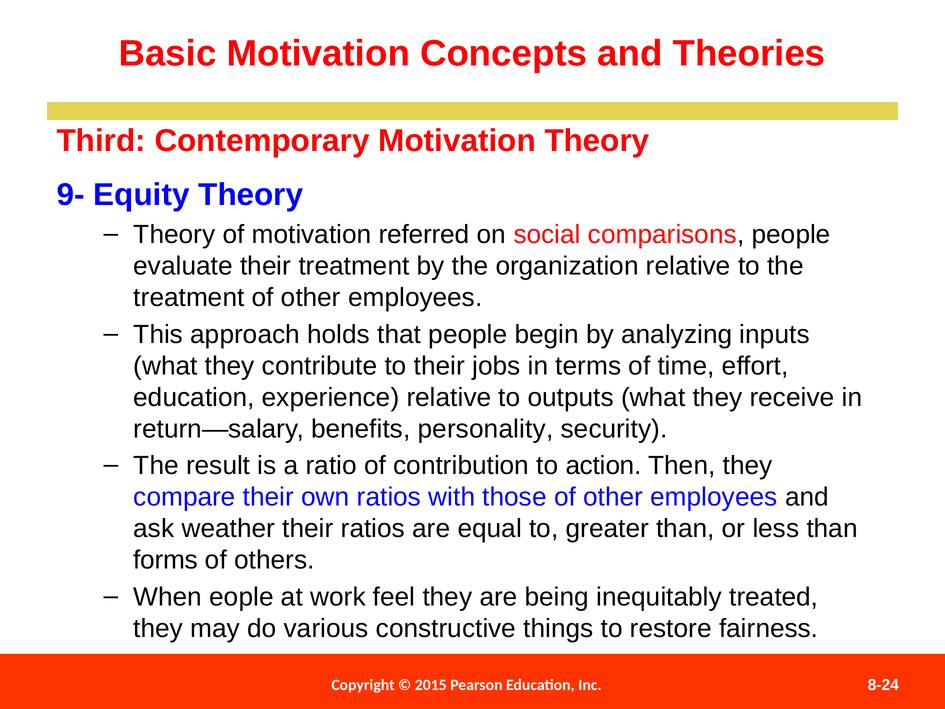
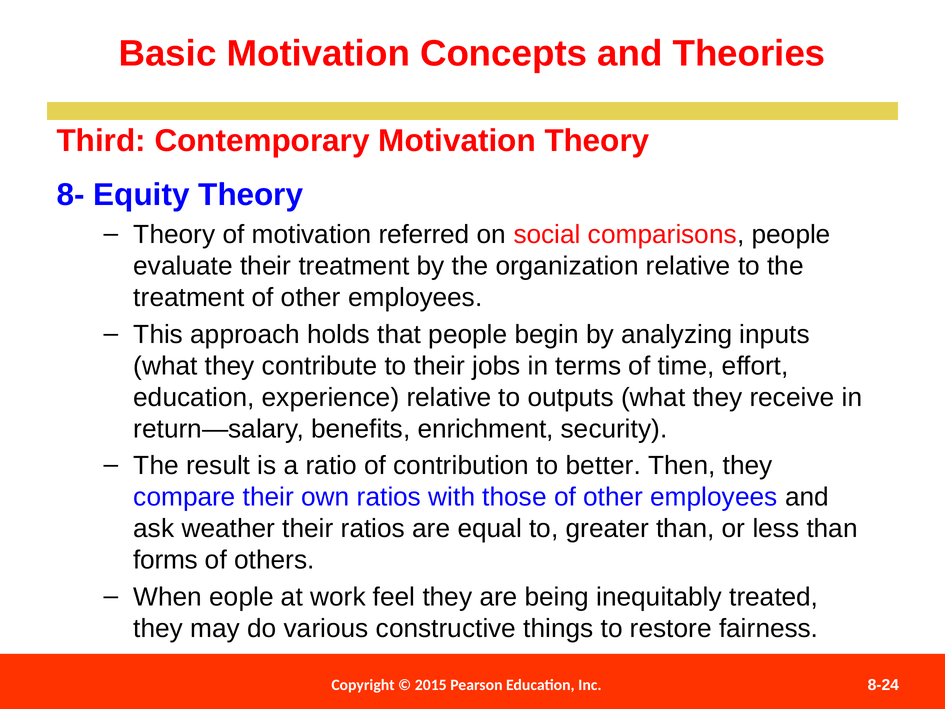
9-: 9- -> 8- (71, 195)
personality: personality -> enrichment (486, 429)
action: action -> better (603, 466)
